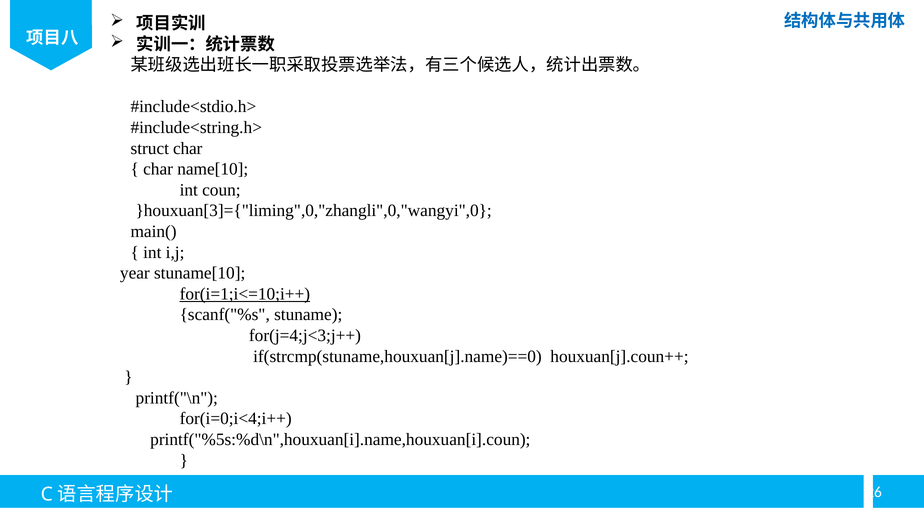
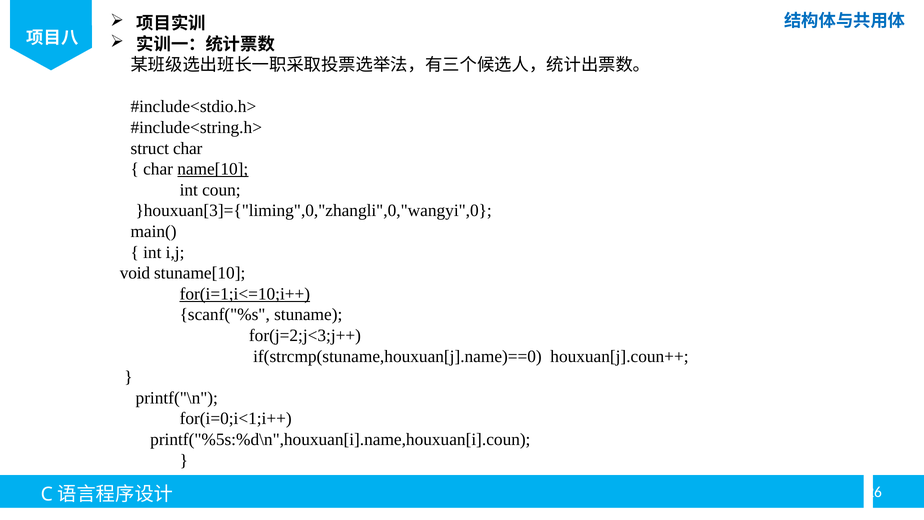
name[10 underline: none -> present (213, 169)
year: year -> void (135, 273)
for(j=4;j<3;j++: for(j=4;j<3;j++ -> for(j=2;j<3;j++ (305, 335)
for(i=0;i<4;i++: for(i=0;i<4;i++ -> for(i=0;i<1;i++ (236, 418)
